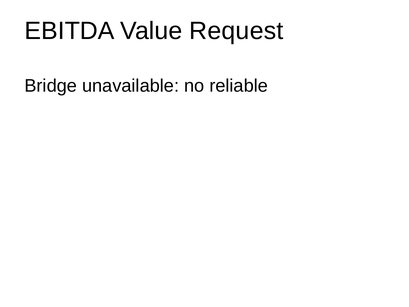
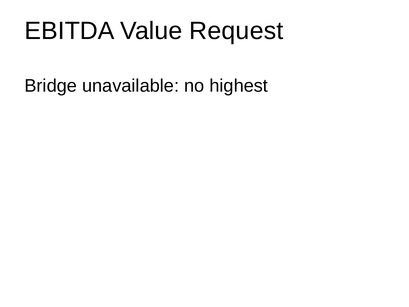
reliable: reliable -> highest (239, 86)
